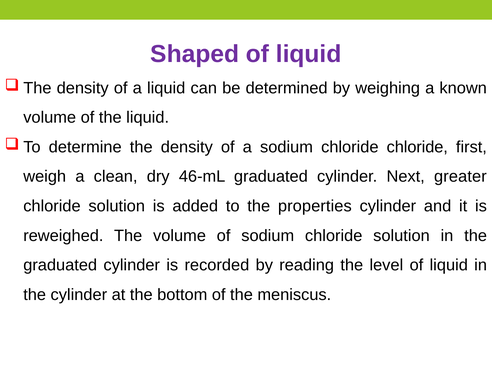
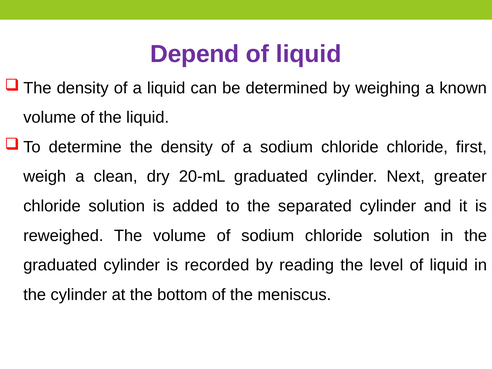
Shaped: Shaped -> Depend (195, 54)
46-mL: 46-mL -> 20-mL (202, 177)
properties: properties -> separated (315, 206)
